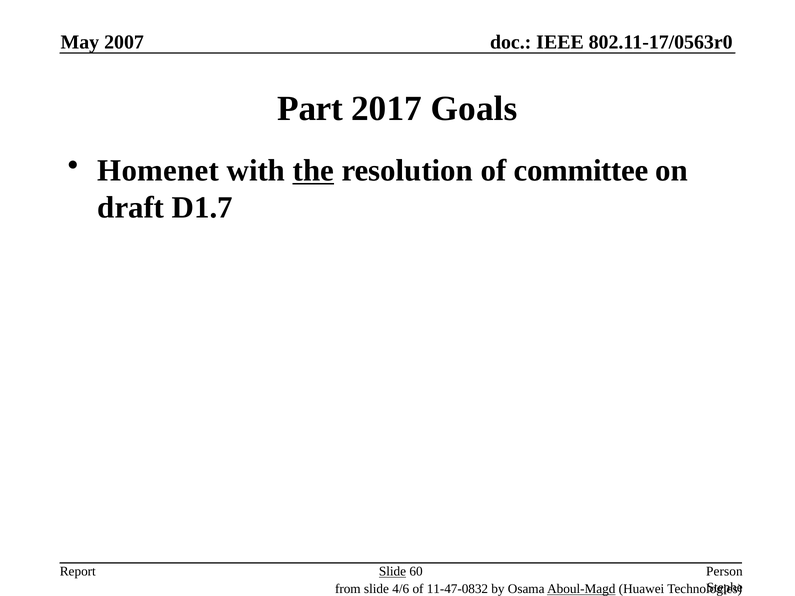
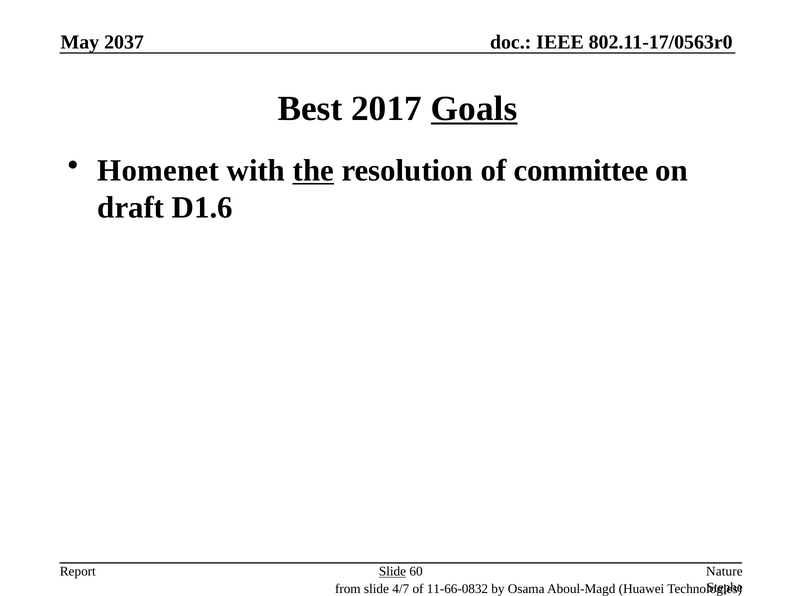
2007: 2007 -> 2037 (124, 42)
Part: Part -> Best (310, 108)
Goals underline: none -> present (474, 108)
D1.7: D1.7 -> D1.6 (202, 208)
Person: Person -> Nature (724, 572)
4/6: 4/6 -> 4/7 (401, 589)
11-47-0832: 11-47-0832 -> 11-66-0832 (457, 589)
Aboul-Magd underline: present -> none (581, 589)
